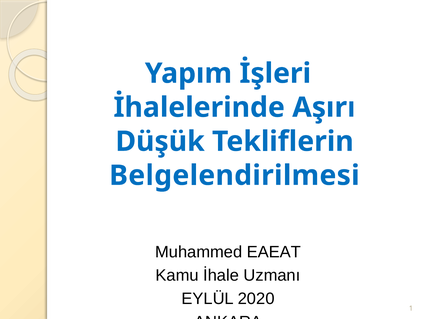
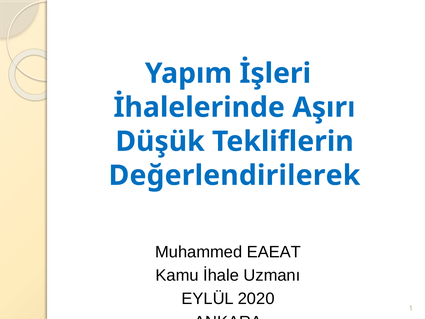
Belgelendirilmesi: Belgelendirilmesi -> Değerlendirilerek (234, 175)
